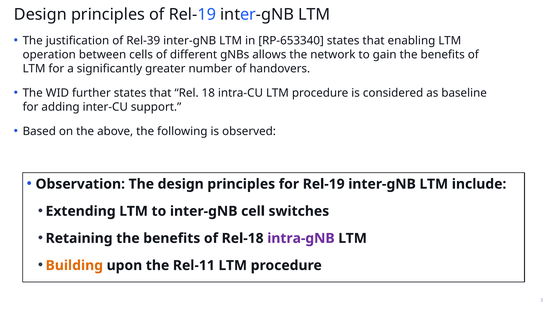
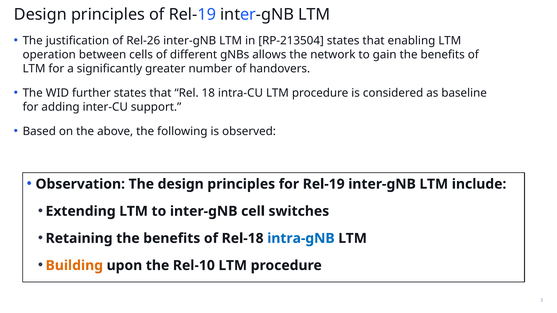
Rel-39: Rel-39 -> Rel-26 (143, 41)
RP-653340: RP-653340 -> RP-213504 (291, 41)
intra-gNB colour: purple -> blue (301, 239)
Rel-11: Rel-11 -> Rel-10 (194, 266)
